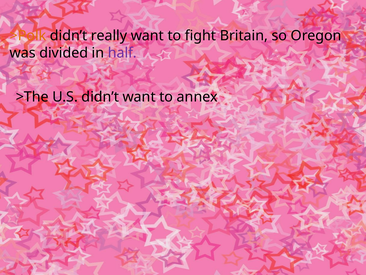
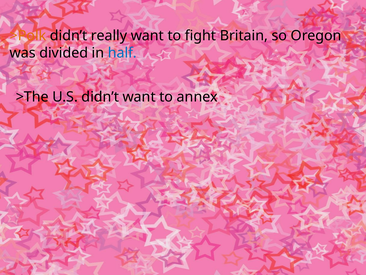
half colour: purple -> blue (122, 53)
